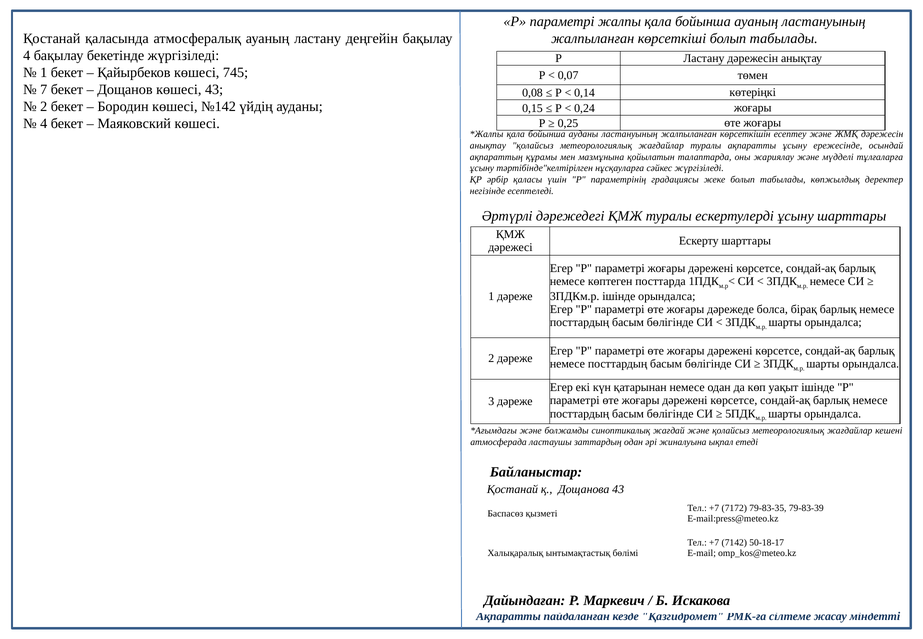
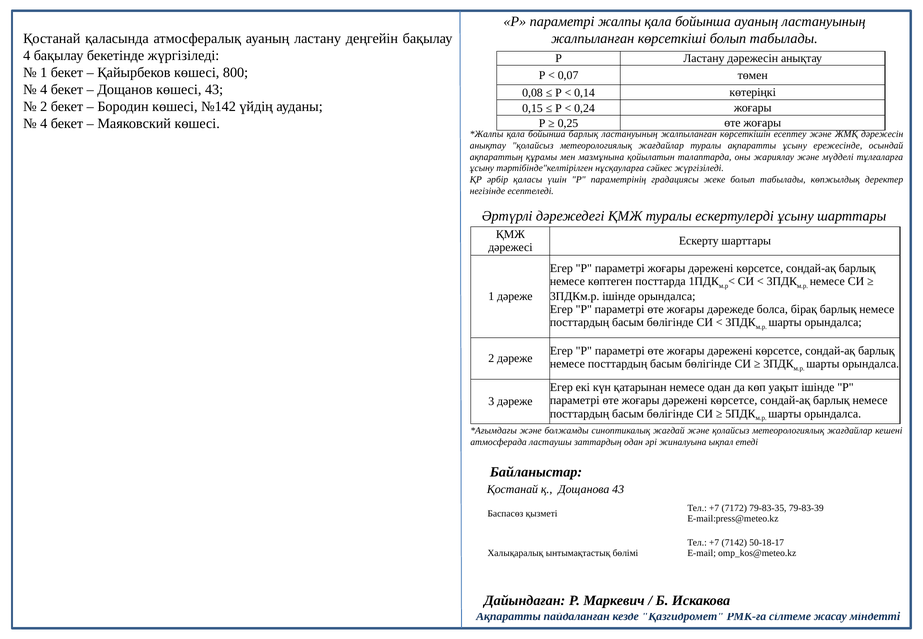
745: 745 -> 800 (236, 72)
7: 7 -> 4 (44, 90)
бойынша ауданы: ауданы -> барлық (583, 134)
